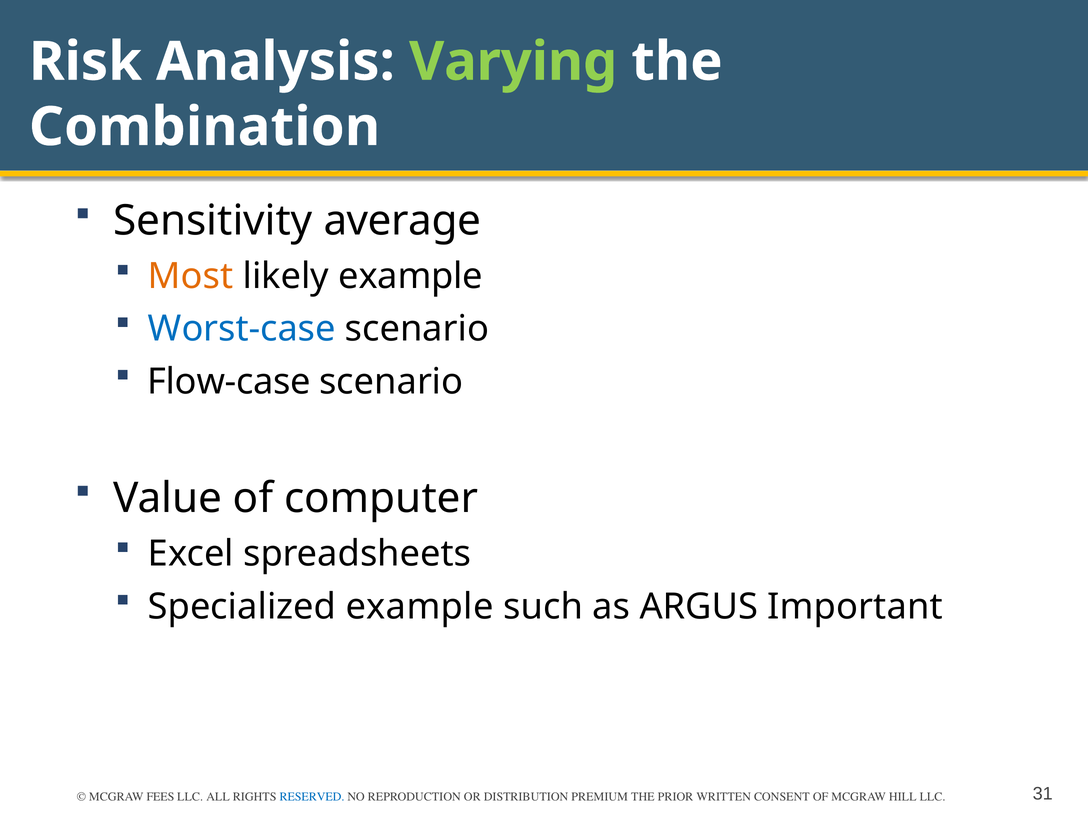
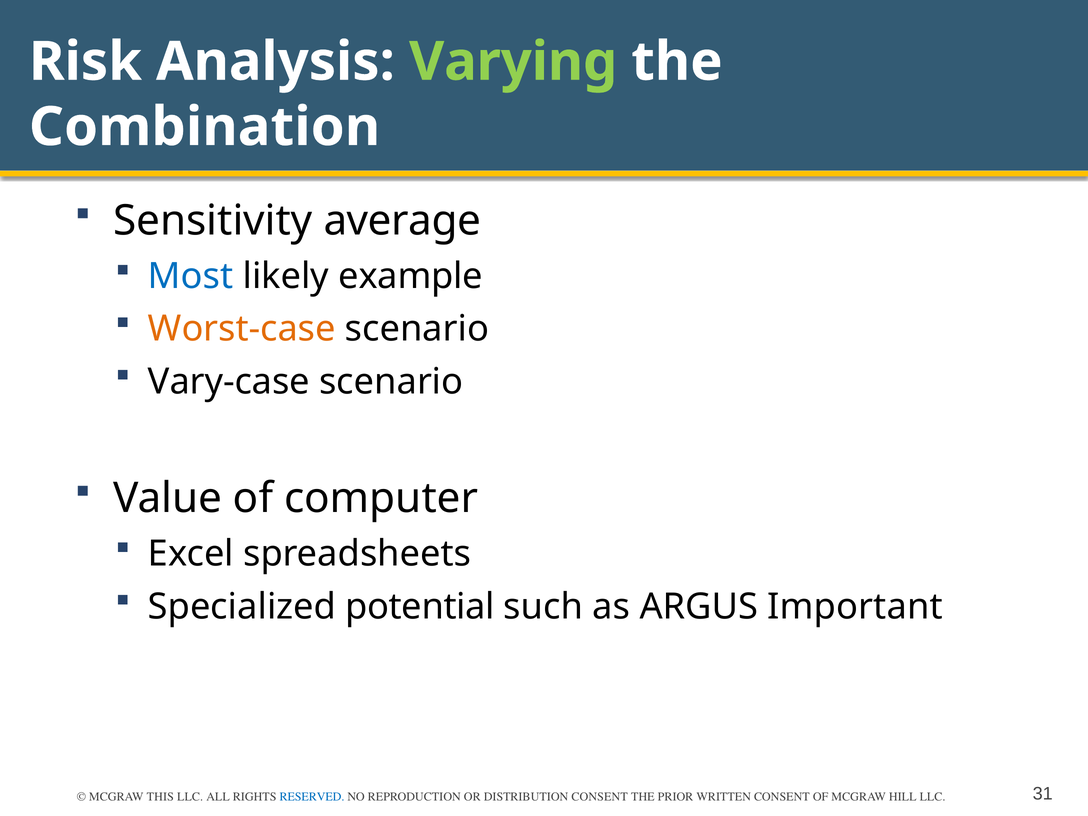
Most colour: orange -> blue (191, 276)
Worst-case colour: blue -> orange (242, 329)
Flow-case: Flow-case -> Vary-case (229, 382)
Specialized example: example -> potential (420, 607)
FEES: FEES -> THIS (160, 797)
DISTRIBUTION PREMIUM: PREMIUM -> CONSENT (600, 797)
